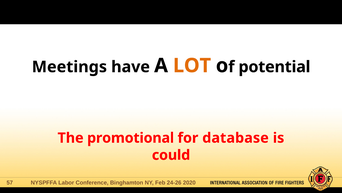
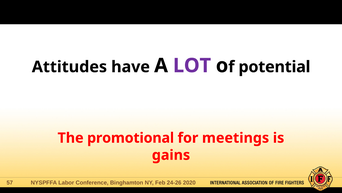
Meetings: Meetings -> Attitudes (69, 67)
LOT colour: orange -> purple (192, 65)
database: database -> meetings (236, 138)
could: could -> gains (171, 155)
